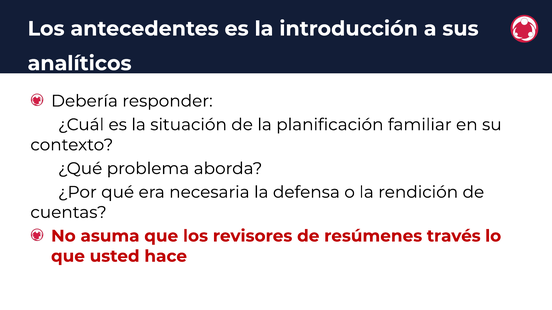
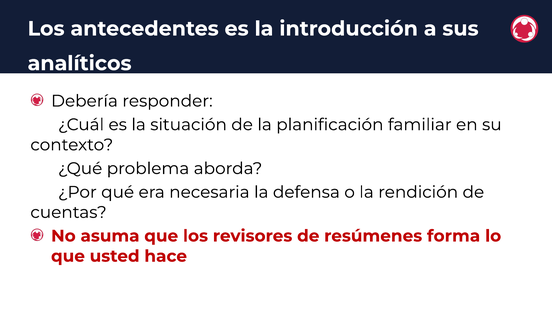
través: través -> forma (454, 236)
